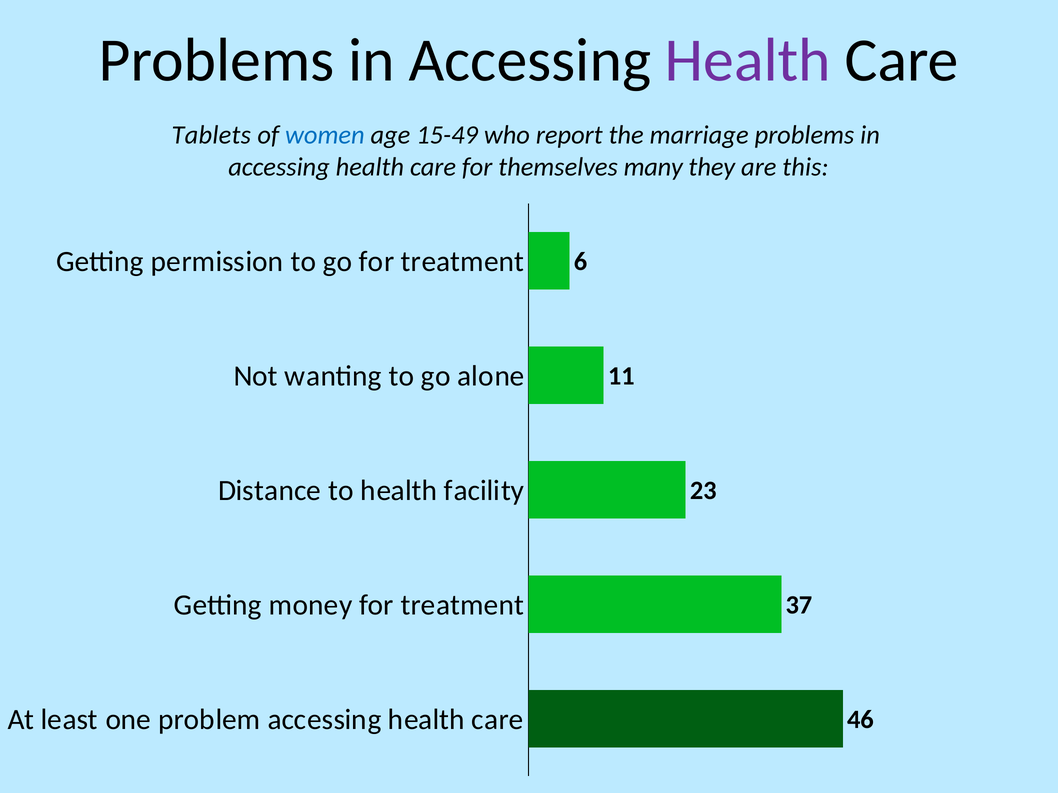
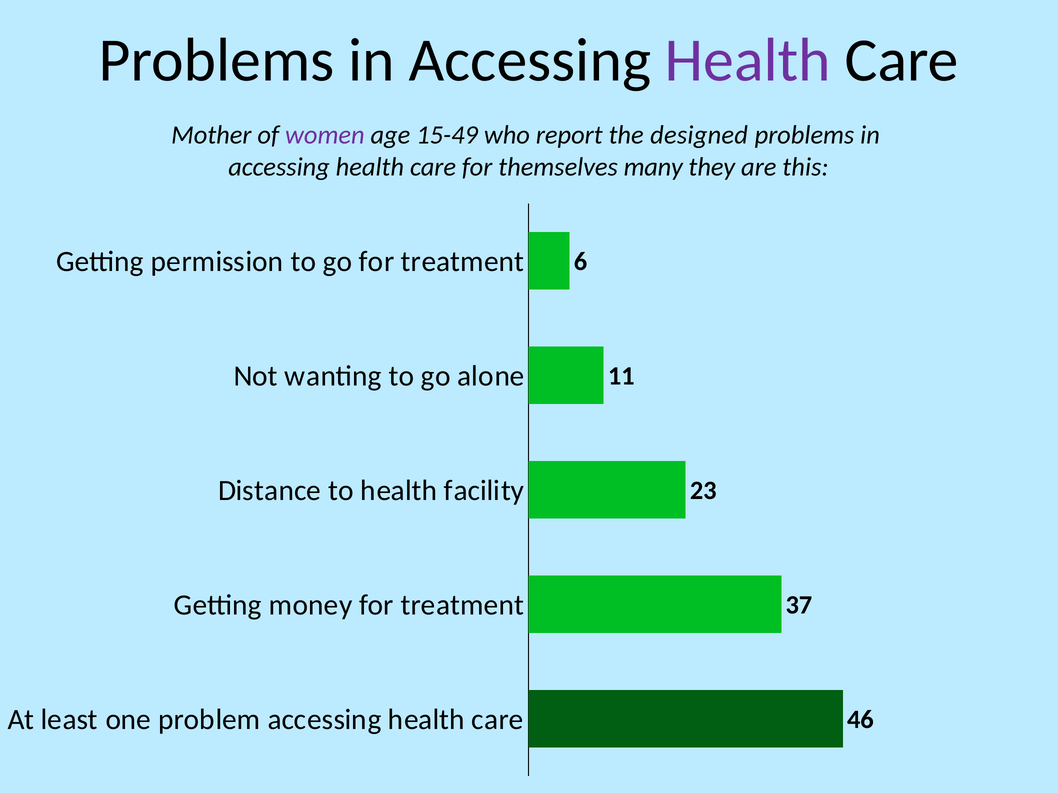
Tablets: Tablets -> Mother (211, 135)
women colour: blue -> purple (325, 135)
marriage: marriage -> designed (699, 135)
